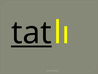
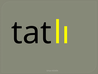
tat underline: present -> none (31, 33)
